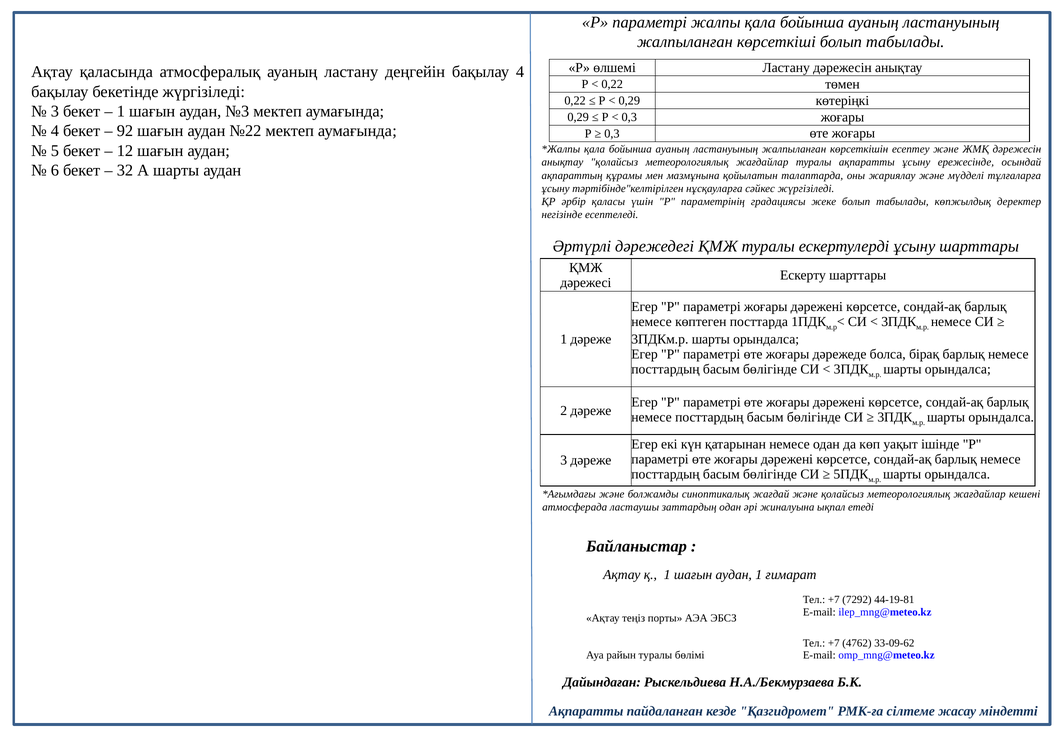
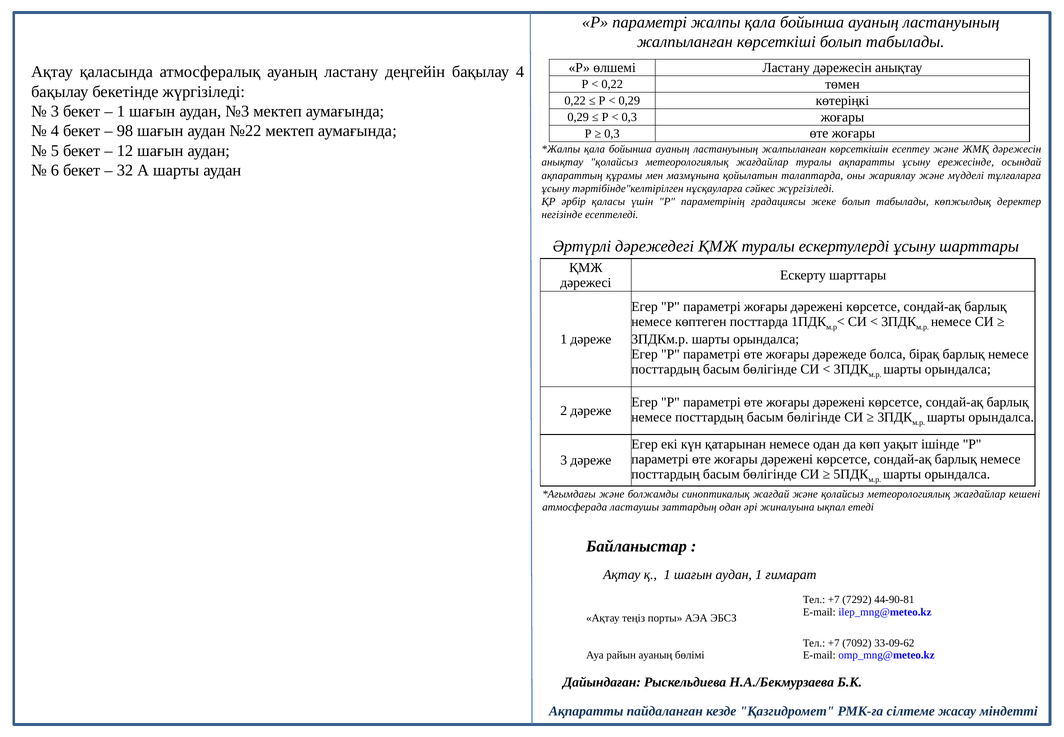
92: 92 -> 98 (125, 131)
44-19-81: 44-19-81 -> 44-90-81 (894, 600)
4762: 4762 -> 7092 (857, 643)
райын туралы: туралы -> ауаның (655, 655)
